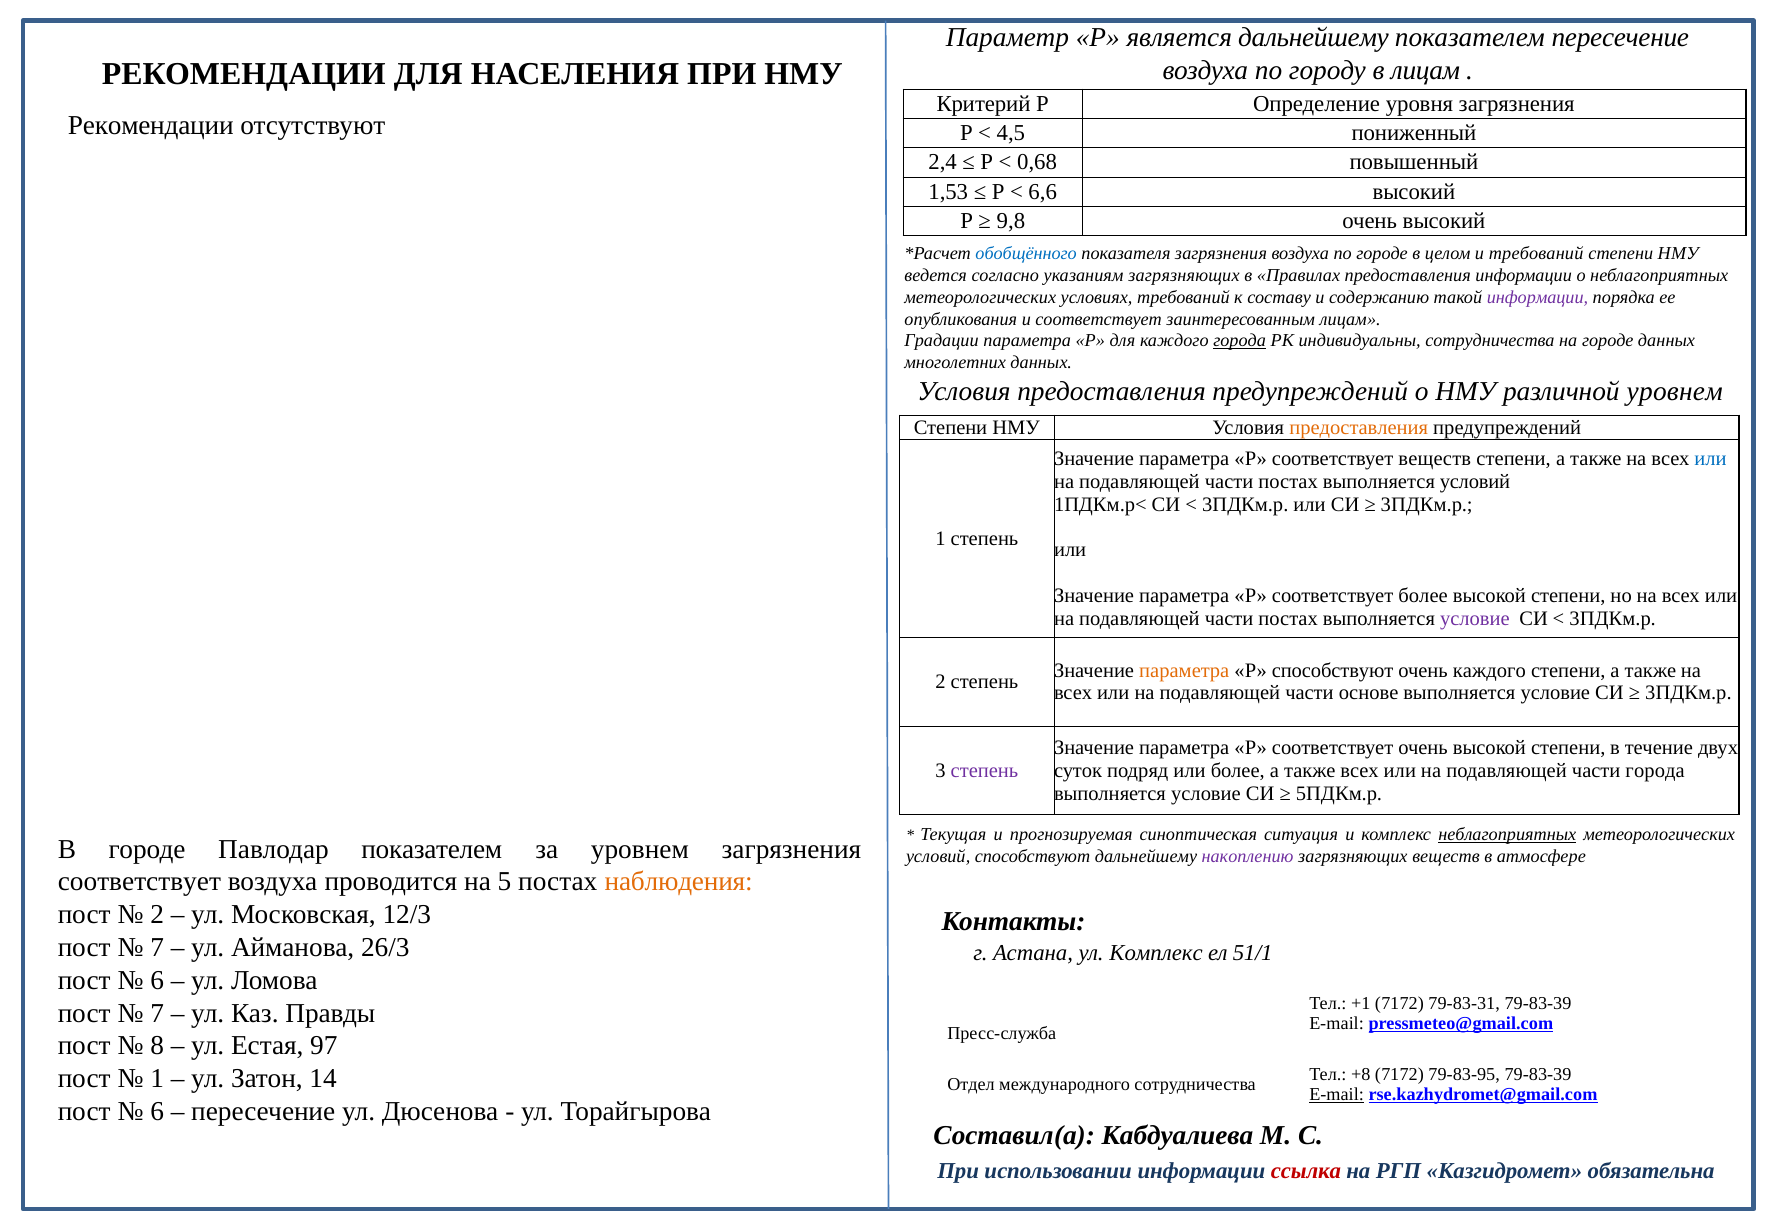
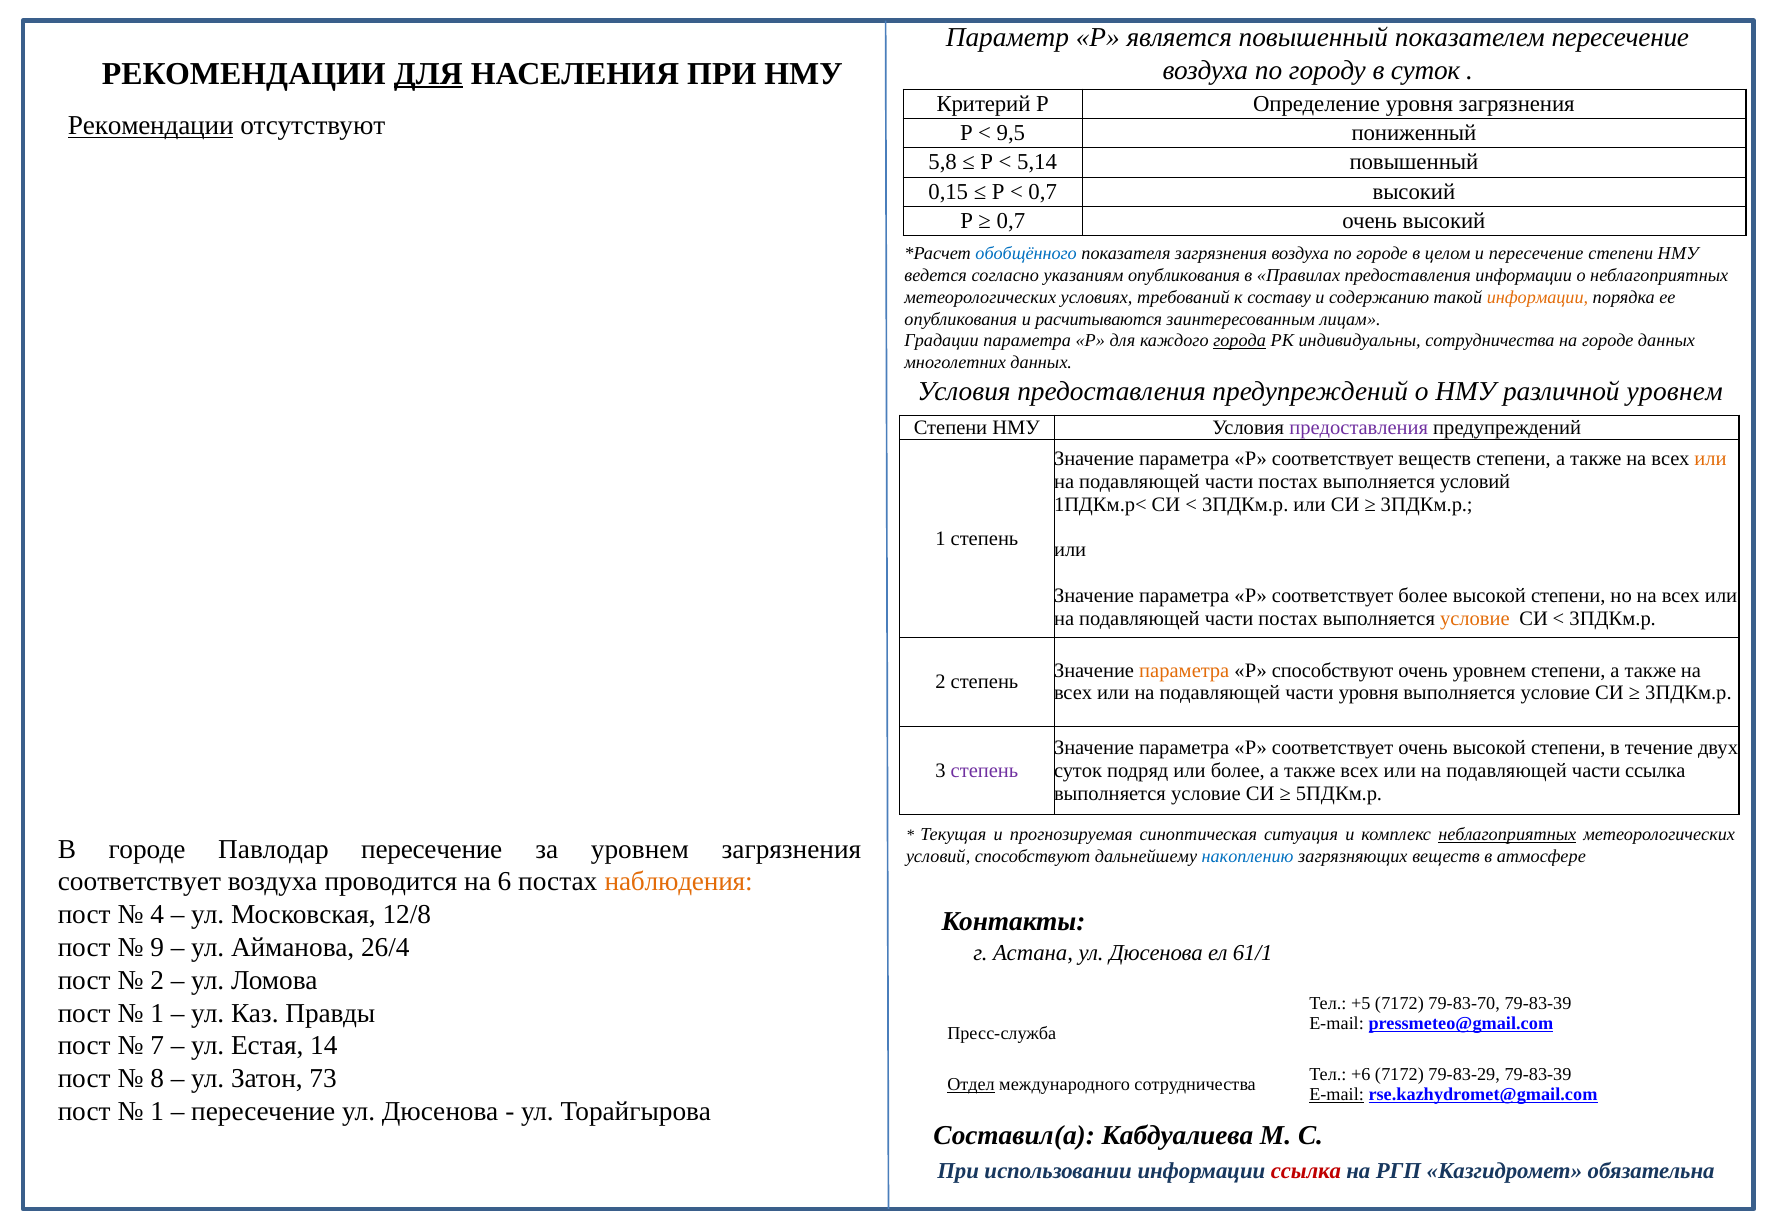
является дальнейшему: дальнейшему -> повышенный (1313, 37)
в лицам: лицам -> суток (1426, 70)
ДЛЯ underline: none -> present (428, 74)
Рекомендации underline: none -> present (151, 126)
4,5: 4,5 -> 9,5 (1011, 133)
2,4: 2,4 -> 5,8 (943, 162)
0,68: 0,68 -> 5,14 (1037, 162)
1,53: 1,53 -> 0,15 (948, 192)
6,6: 6,6 -> 0,7 (1043, 192)
9,8: 9,8 -> 0,7 (1011, 221)
и требований: требований -> пересечение (1536, 254)
указаниям загрязняющих: загрязняющих -> опубликования (1184, 275)
информации colour: purple -> orange (1538, 297)
и соответствует: соответствует -> расчитываются (1099, 319)
предоставления colour: orange -> purple (1359, 428)
или colour: blue -> orange (1711, 459)
условие colour: purple -> orange (1475, 618)
очень каждого: каждого -> уровнем (1489, 671)
части основе: основе -> уровня (1369, 693)
части города: города -> ссылка (1655, 771)
Павлодар показателем: показателем -> пересечение (432, 849)
накоплению colour: purple -> blue (1248, 857)
5: 5 -> 6 (504, 882)
2: 2 -> 4 (157, 915)
12/3: 12/3 -> 12/8 (407, 915)
7: 7 -> 9 (157, 948)
26/3: 26/3 -> 26/4 (385, 948)
Астана ул Комплекс: Комплекс -> Дюсенова (1156, 953)
51/1: 51/1 -> 61/1 (1253, 953)
6: 6 -> 2 (157, 980)
+1: +1 -> +5 (1361, 1003)
79-83-31: 79-83-31 -> 79-83-70 (1464, 1003)
7: 7 -> 1 (157, 1013)
8: 8 -> 7 (157, 1046)
97: 97 -> 14 (324, 1046)
+8: +8 -> +6 (1361, 1074)
79-83-95: 79-83-95 -> 79-83-29 (1464, 1074)
1: 1 -> 8 (157, 1079)
14: 14 -> 73 (323, 1079)
Отдел underline: none -> present (971, 1085)
6: 6 -> 1 (157, 1112)
